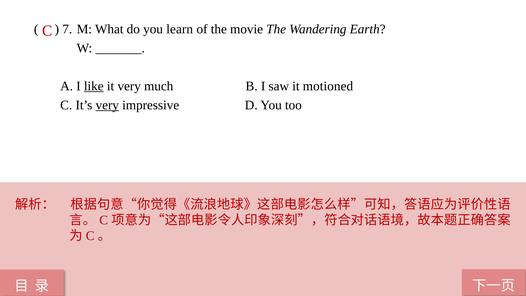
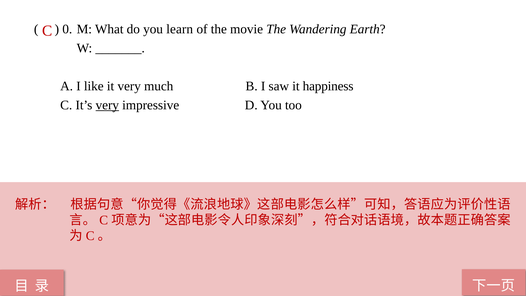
7: 7 -> 0 (67, 29)
like underline: present -> none (94, 86)
motioned: motioned -> happiness (328, 86)
